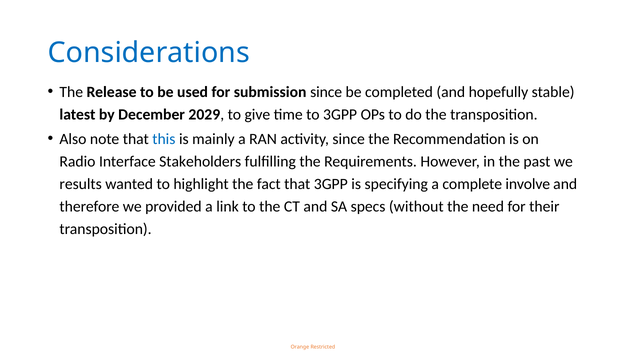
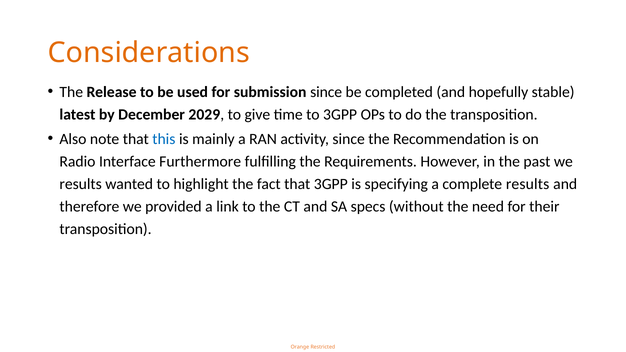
Considerations colour: blue -> orange (149, 53)
Stakeholders: Stakeholders -> Furthermore (200, 162)
complete involve: involve -> results (528, 184)
